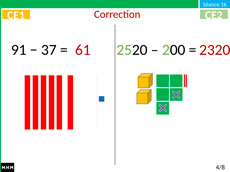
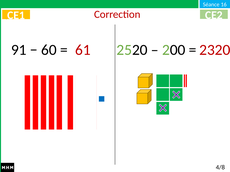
37: 37 -> 60 (49, 50)
